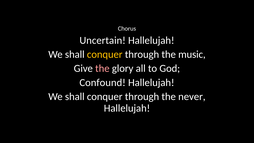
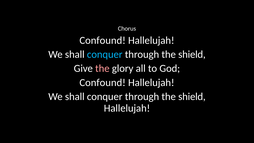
Uncertain: Uncertain -> Confound (103, 40)
conquer colour: yellow -> light blue (105, 54)
music: music -> shield (192, 54)
never: never -> shield (192, 97)
